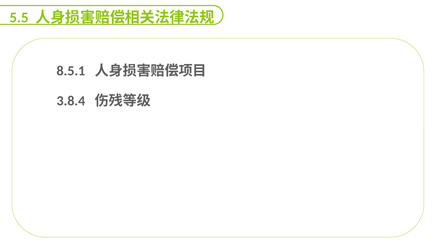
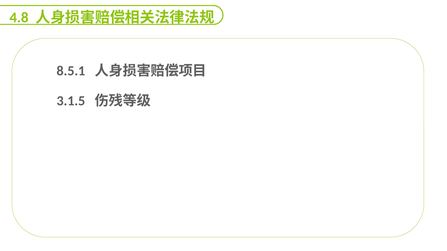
5.5: 5.5 -> 4.8 (19, 18)
3.8.4: 3.8.4 -> 3.1.5 (71, 101)
